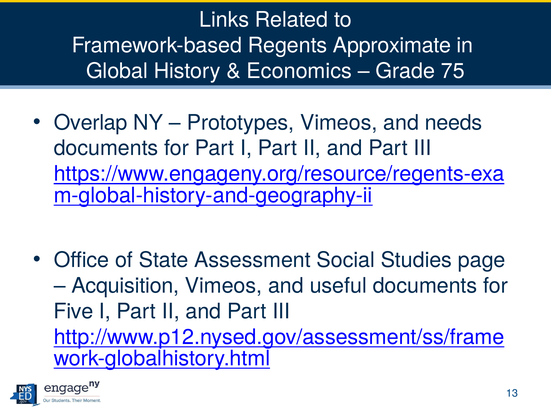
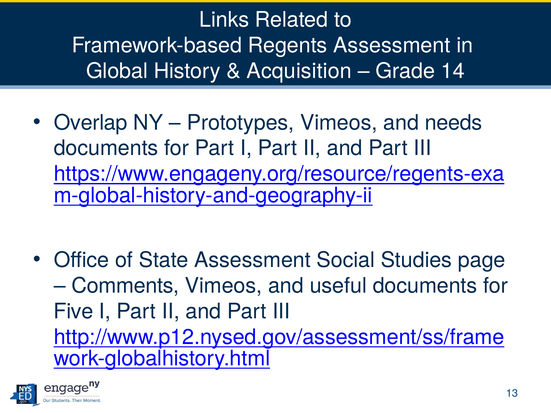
Regents Approximate: Approximate -> Assessment (392, 46)
Economics: Economics -> Acquisition (299, 71)
75: 75 -> 14 (453, 71)
Acquisition: Acquisition -> Comments (125, 286)
